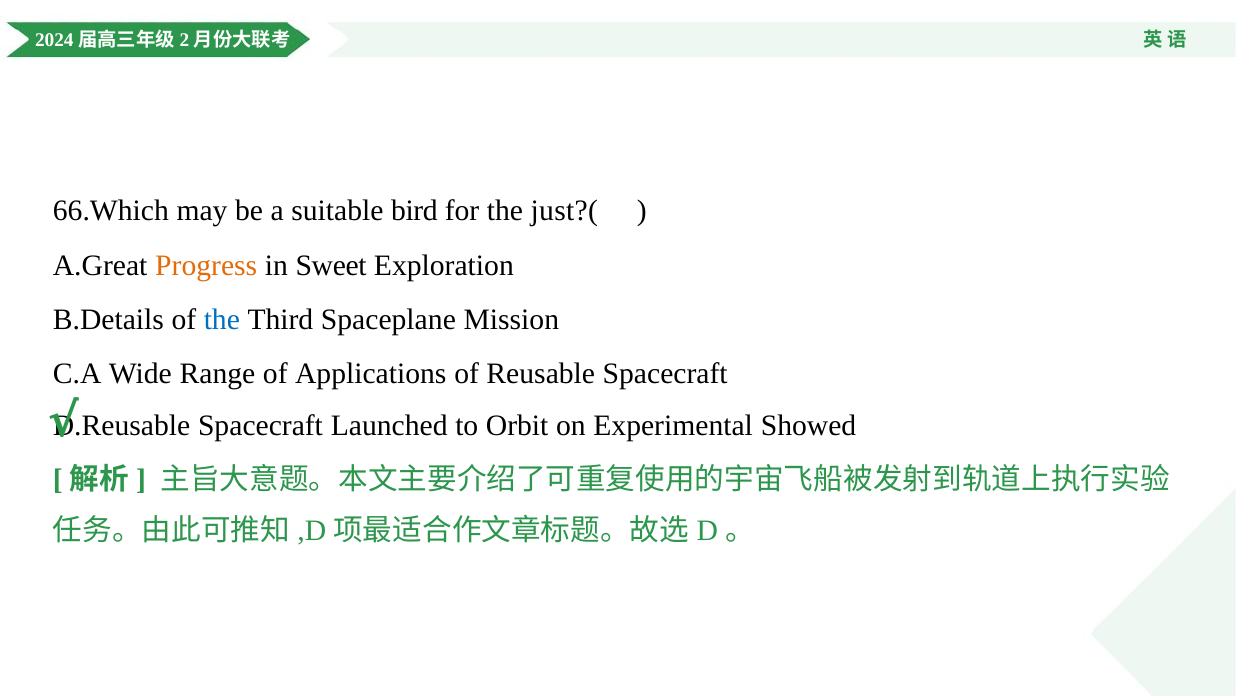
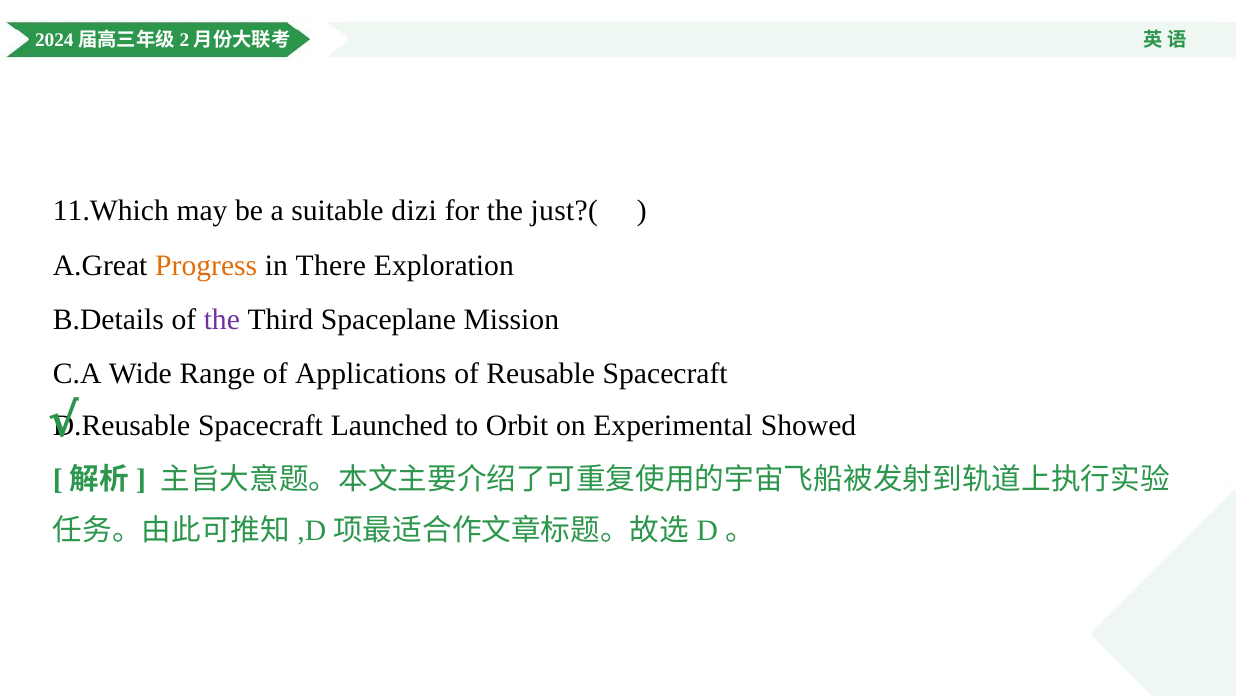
66.Which: 66.Which -> 11.Which (111, 210)
bird: bird -> dizi (414, 210)
Sweet: Sweet -> There (331, 265)
the colour: blue -> purple (222, 319)
